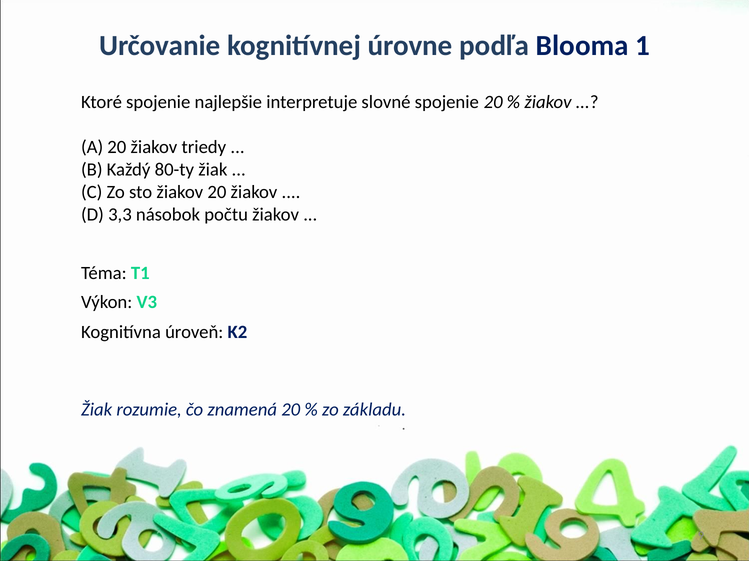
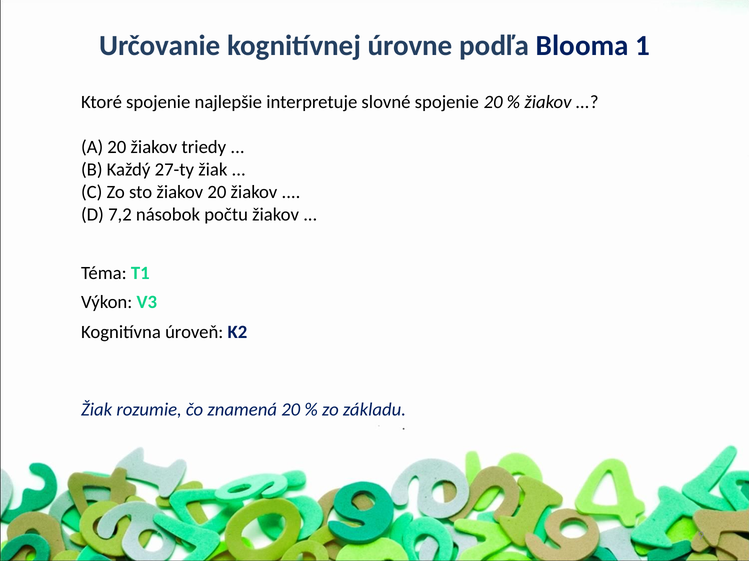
80-ty: 80-ty -> 27-ty (174, 170)
3,3: 3,3 -> 7,2 (120, 215)
